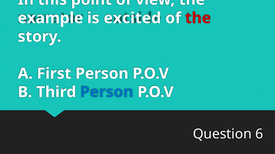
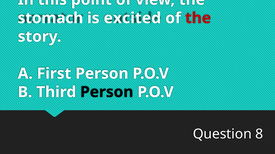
example: example -> stomach (50, 18)
Person colour: blue -> black (107, 92)
6: 6 -> 8 (259, 135)
